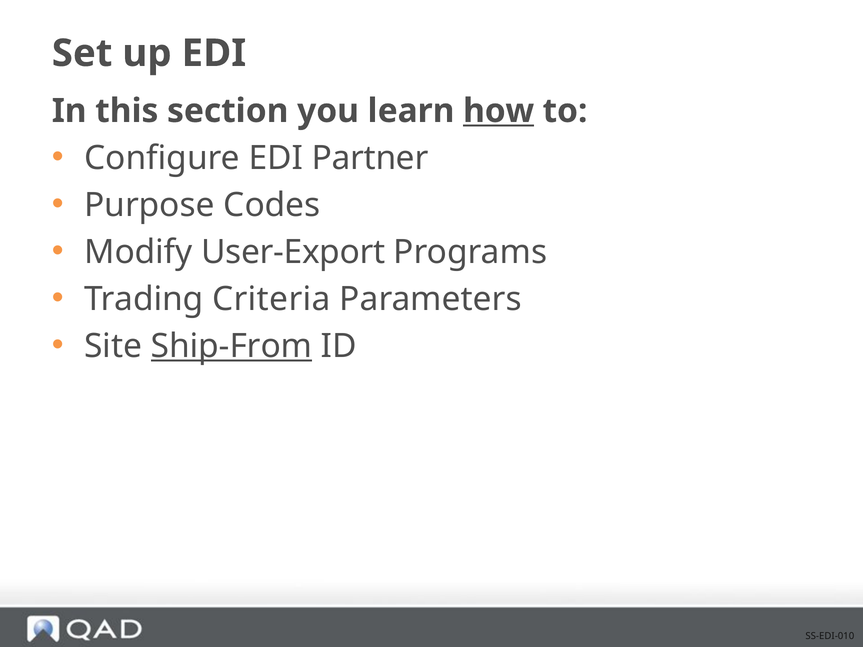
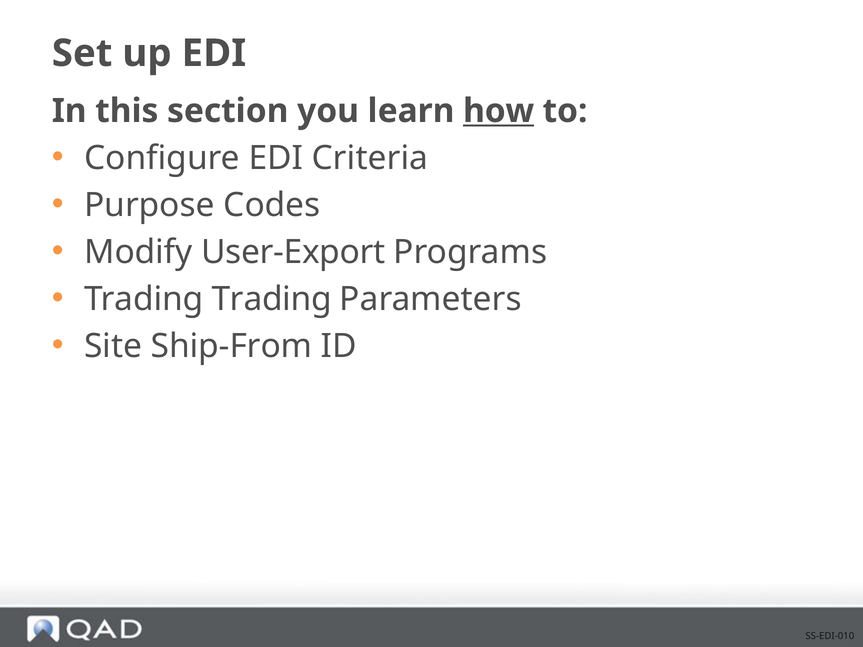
Partner: Partner -> Criteria (370, 158)
Trading Criteria: Criteria -> Trading (272, 299)
Ship-From underline: present -> none (232, 346)
